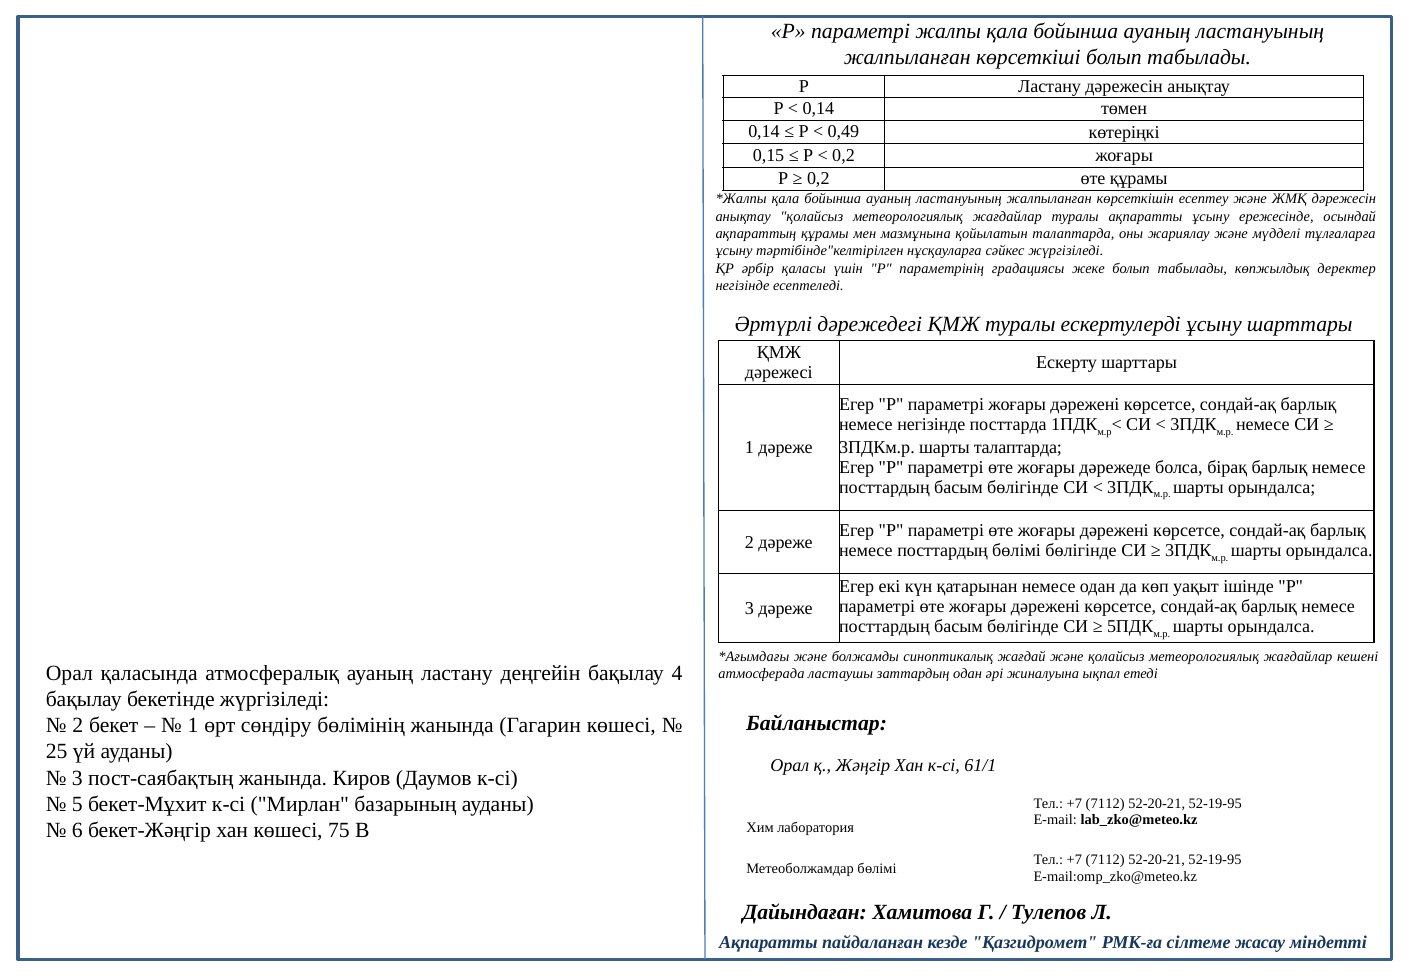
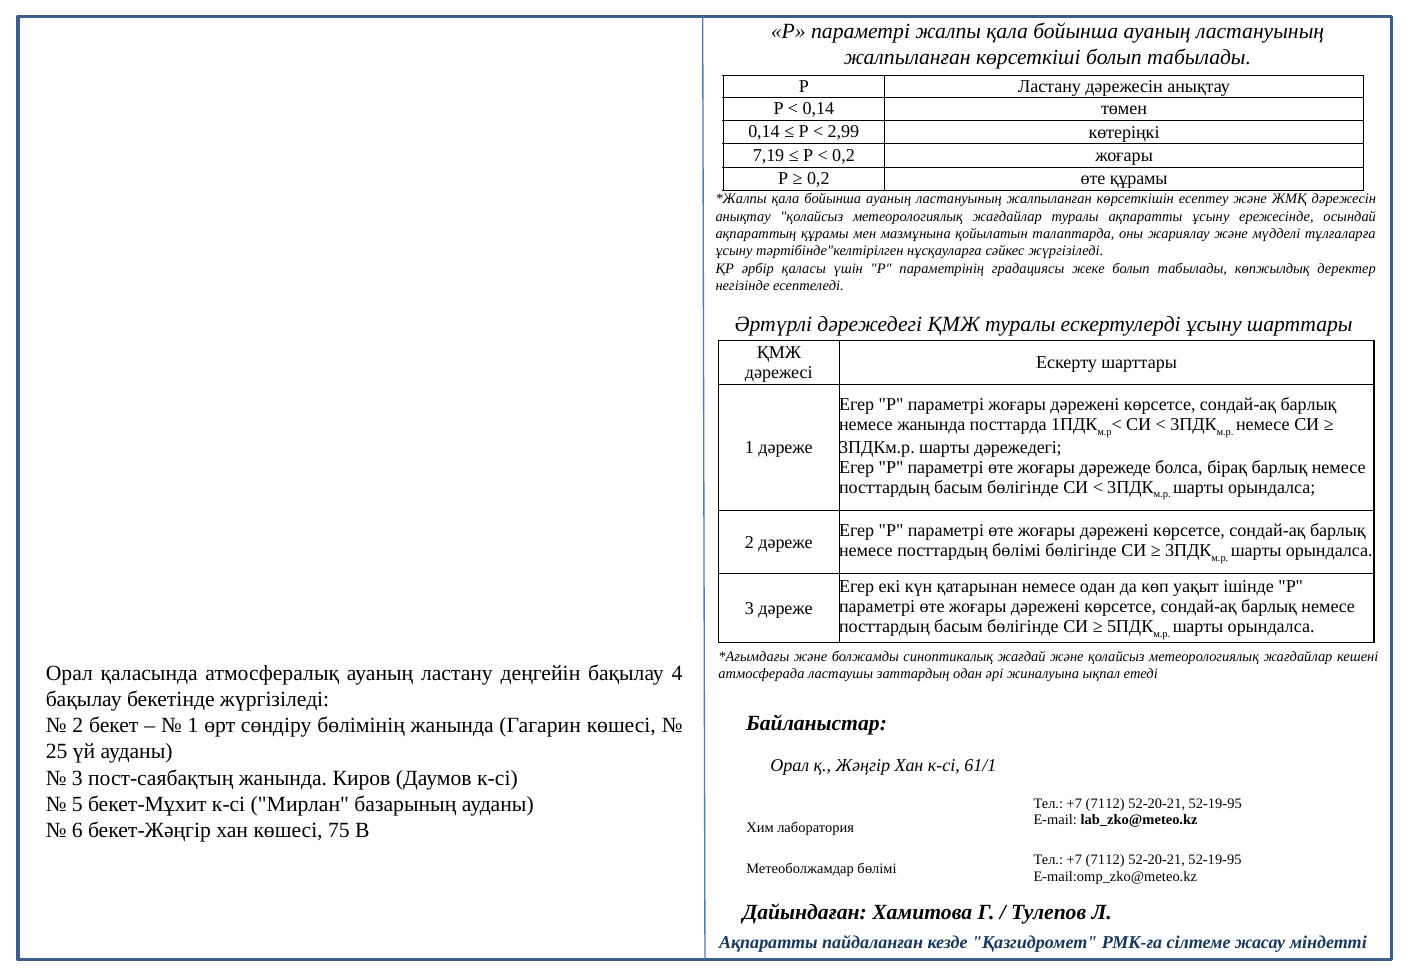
0,49: 0,49 -> 2,99 (843, 132)
0,15: 0,15 -> 7,19 (769, 155)
немесе негізінде: негізінде -> жанында (931, 425)
шарты талаптарда: талаптарда -> дәрежедегі (1018, 448)
